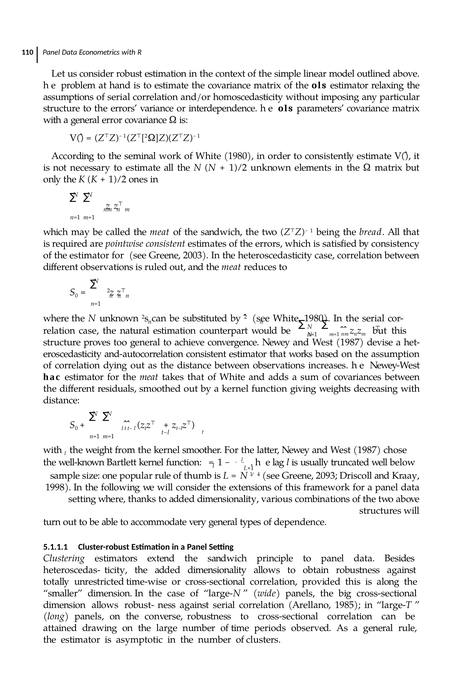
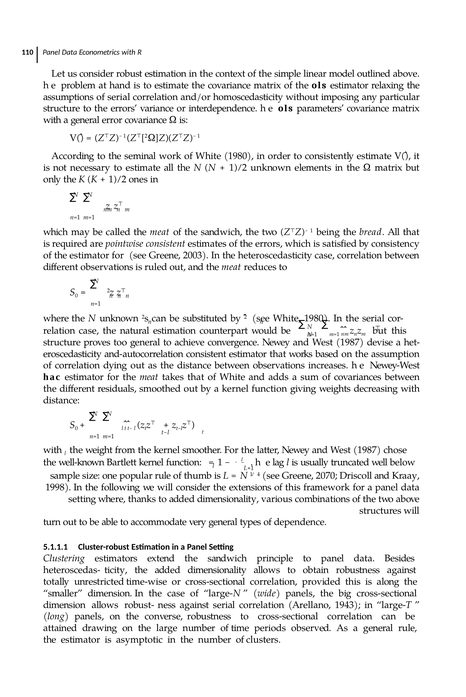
2093: 2093 -> 2070 (327, 475)
1985: 1985 -> 1943 (348, 604)
